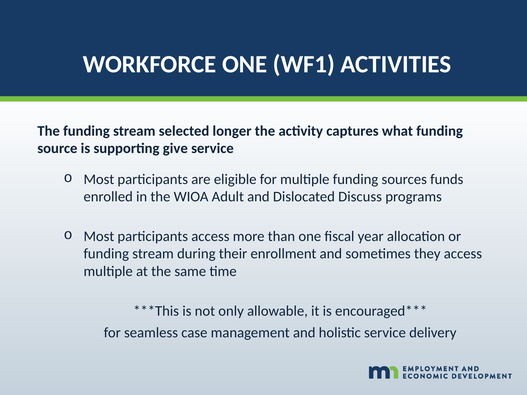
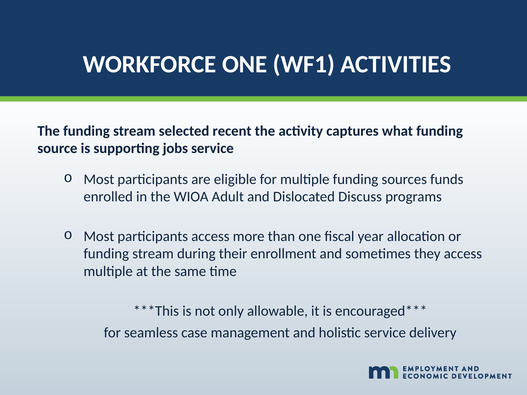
longer: longer -> recent (232, 131)
give: give -> jobs (175, 149)
